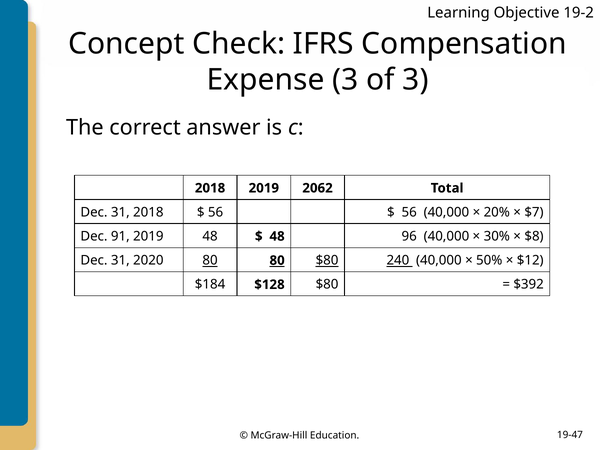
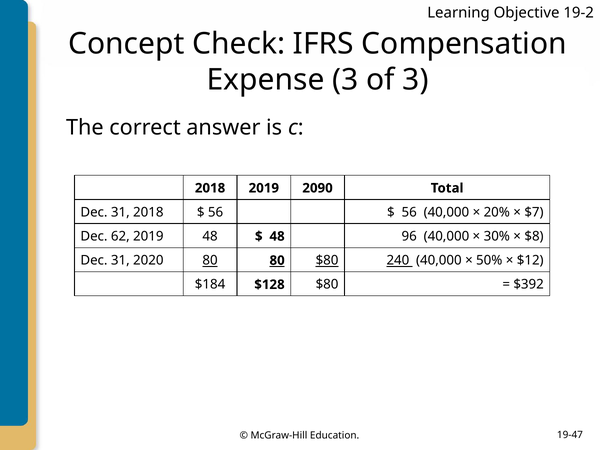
2062: 2062 -> 2090 (318, 188)
91: 91 -> 62 (120, 236)
